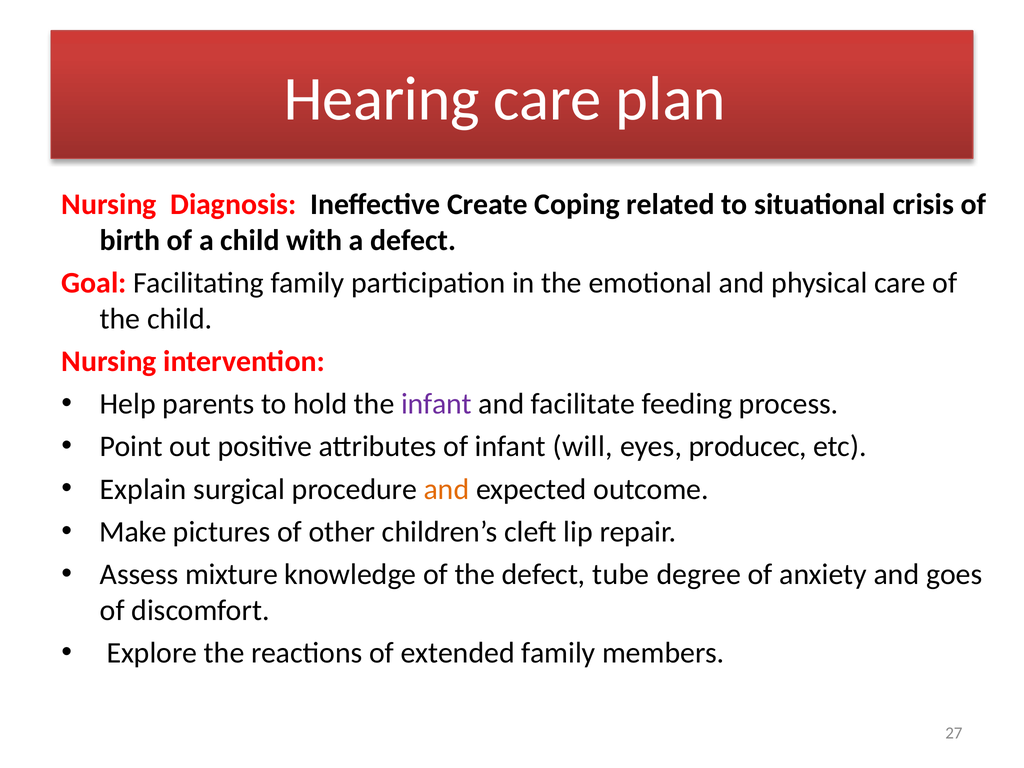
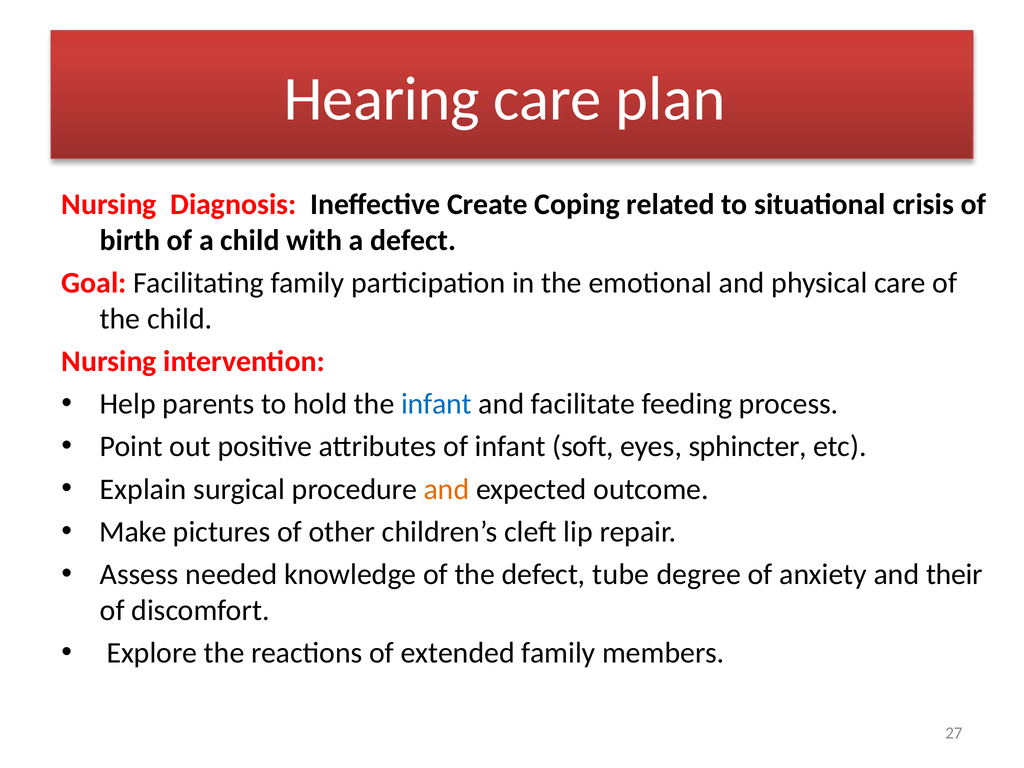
infant colour: purple -> blue (437, 404)
will: will -> soft (583, 447)
producec: producec -> sphincter (748, 447)
mixture: mixture -> needed (231, 575)
goes: goes -> their (954, 575)
